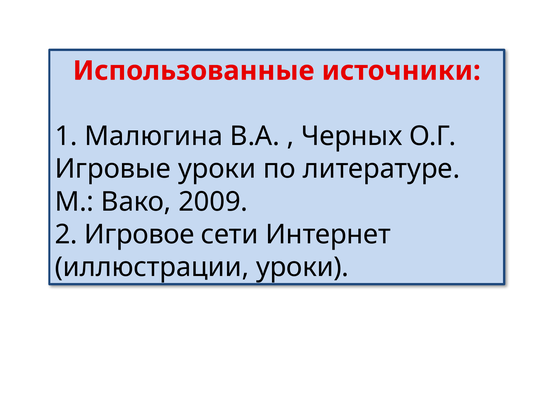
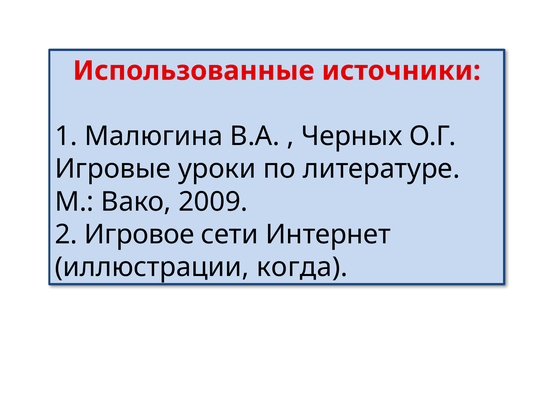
иллюстрации уроки: уроки -> когда (302, 267)
